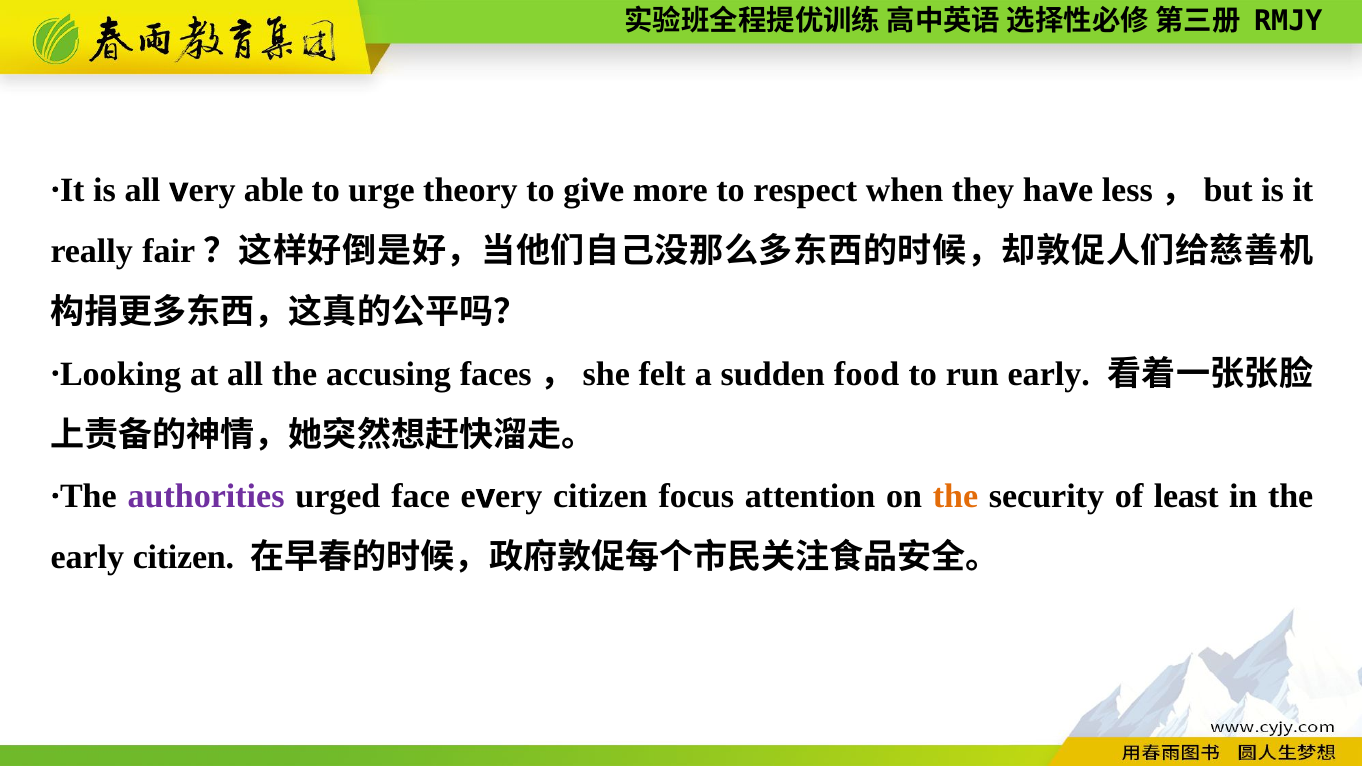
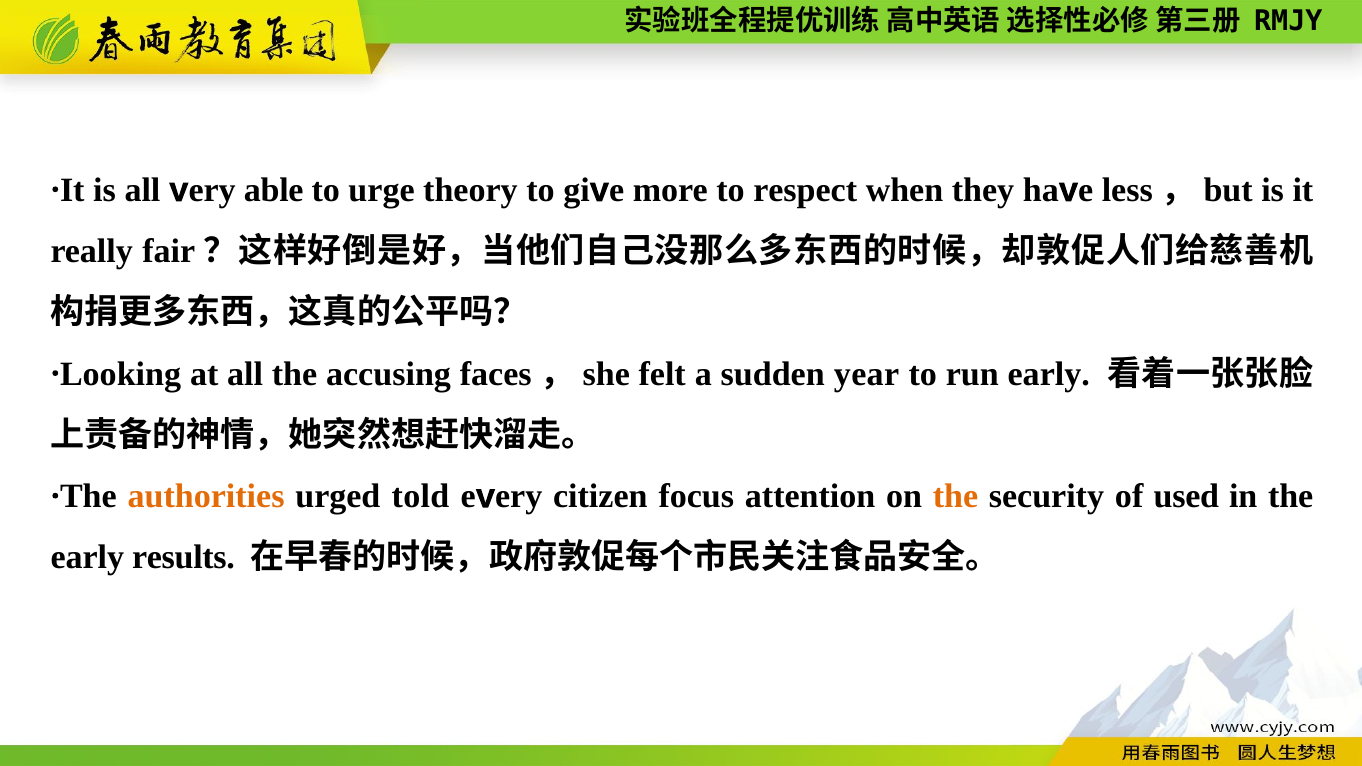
food: food -> year (867, 374)
authorities colour: purple -> orange (206, 497)
face: face -> told (420, 497)
least: least -> used (1186, 497)
early citizen: citizen -> results (184, 558)
